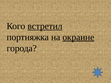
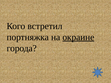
встретил underline: present -> none (45, 26)
